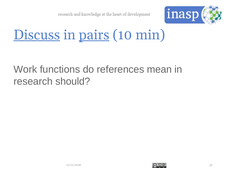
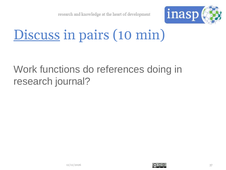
pairs underline: present -> none (94, 35)
mean: mean -> doing (159, 69)
should: should -> journal (73, 81)
